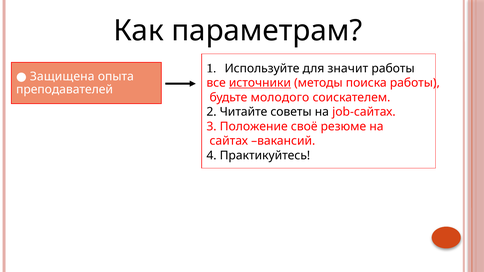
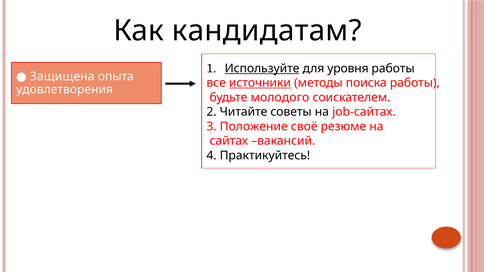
параметрам: параметрам -> кандидатам (267, 31)
Используйте underline: none -> present (262, 68)
значит: значит -> уровня (348, 68)
преподавателей: преподавателей -> удовлетворения (65, 90)
